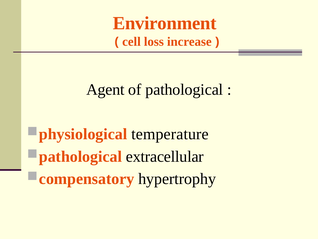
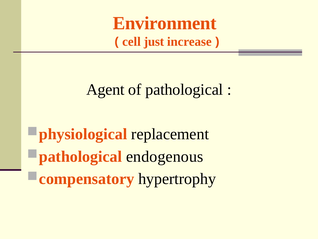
loss: loss -> just (154, 42)
temperature: temperature -> replacement (170, 134)
extracellular: extracellular -> endogenous (165, 156)
